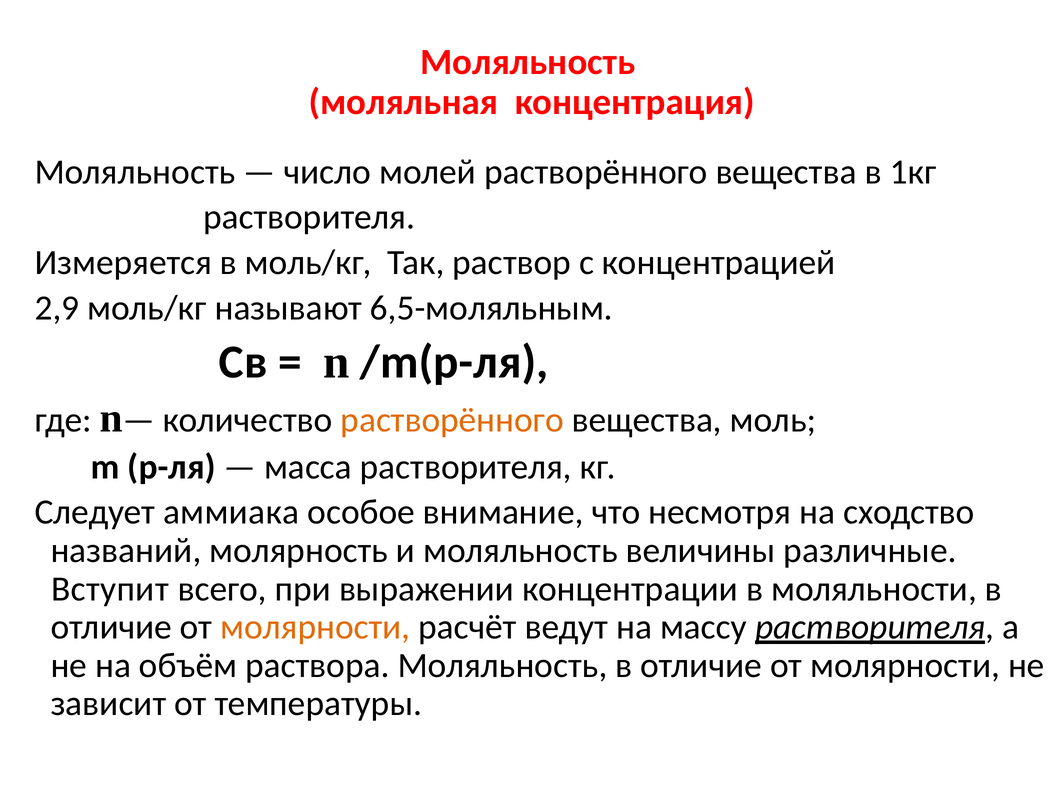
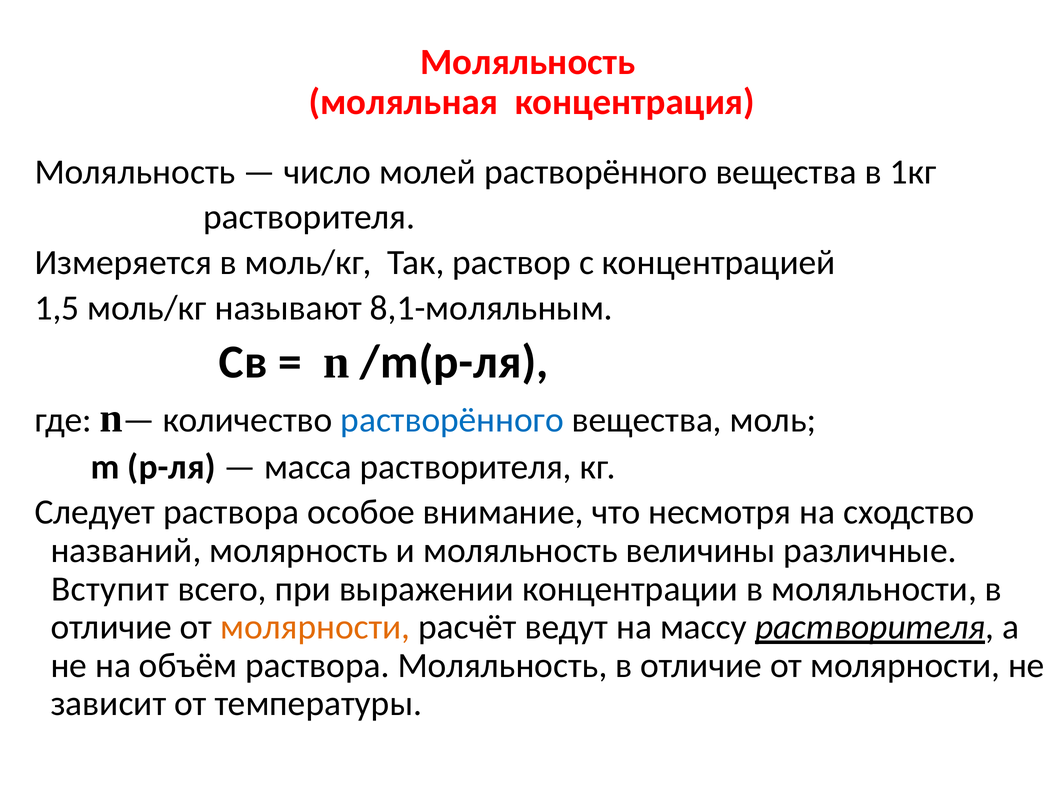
2,9: 2,9 -> 1,5 (57, 308)
6,5-моляльным: 6,5-моляльным -> 8,1-моляльным (491, 308)
растворённого colour: orange -> blue (452, 420)
Следует аммиака: аммиака -> раствора (231, 512)
